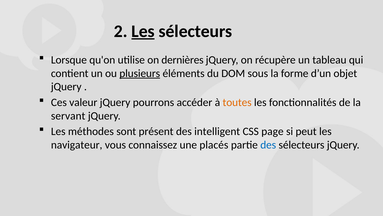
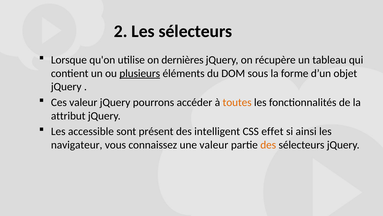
Les underline: present -> none (143, 31)
servant: servant -> attribut (68, 116)
méthodes: méthodes -> accessible (91, 131)
page: page -> effet (272, 131)
peut: peut -> ainsi (306, 131)
une placés: placés -> valeur (214, 145)
des colour: blue -> orange (268, 145)
